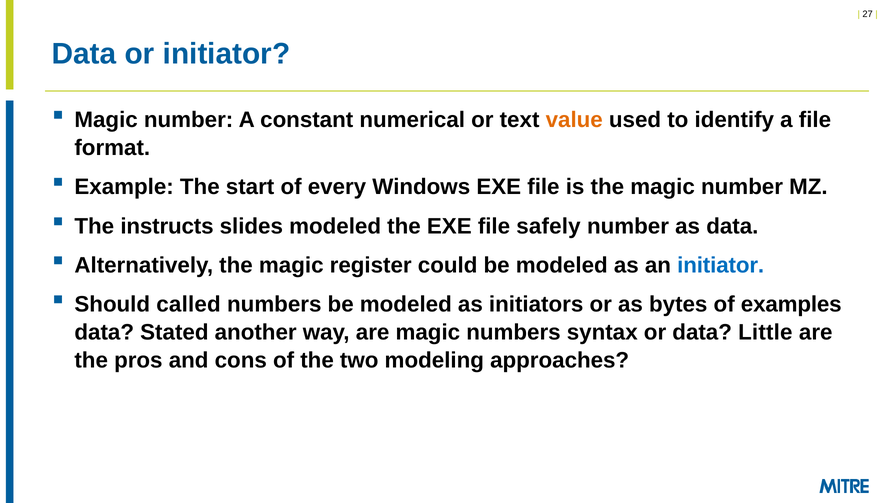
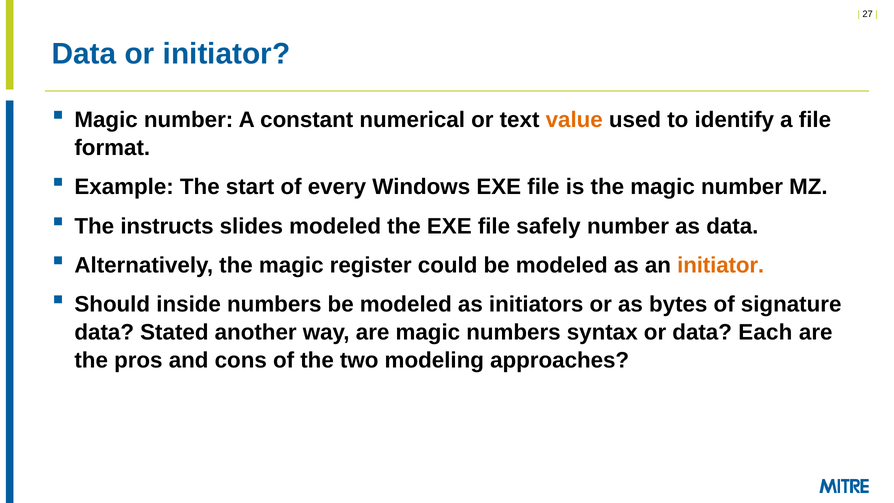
initiator colour: blue -> orange (721, 265)
called: called -> inside (189, 304)
examples: examples -> signature (791, 304)
Little: Little -> Each (765, 332)
